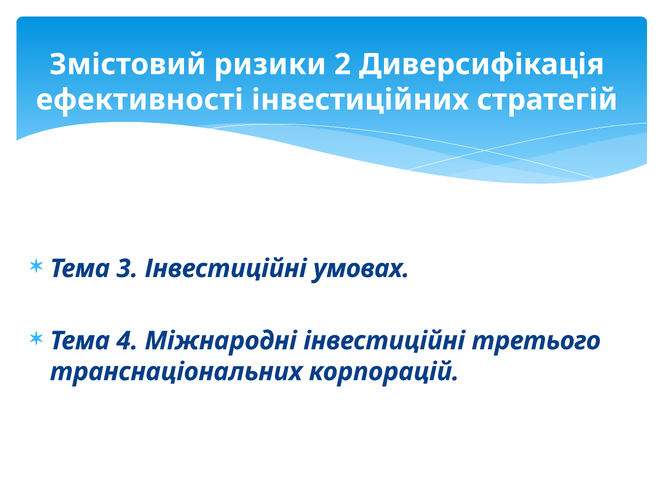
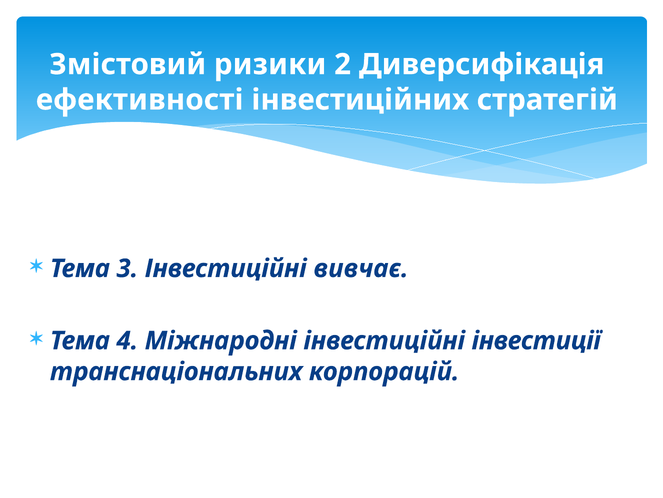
умовах: умовах -> вивчає (361, 268)
третього: третього -> інвестиції (536, 340)
